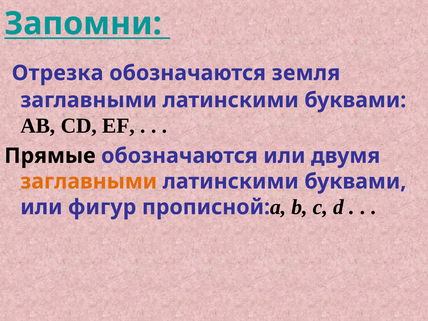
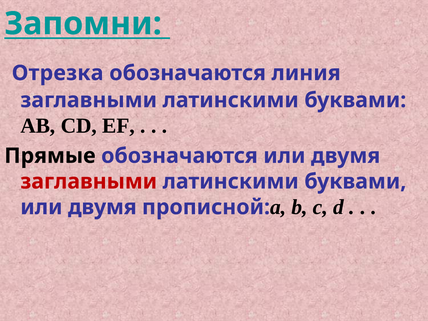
земля: земля -> линия (306, 73)
заглавными colour: orange -> red (89, 181)
фигур: фигур -> двумя (102, 207)
